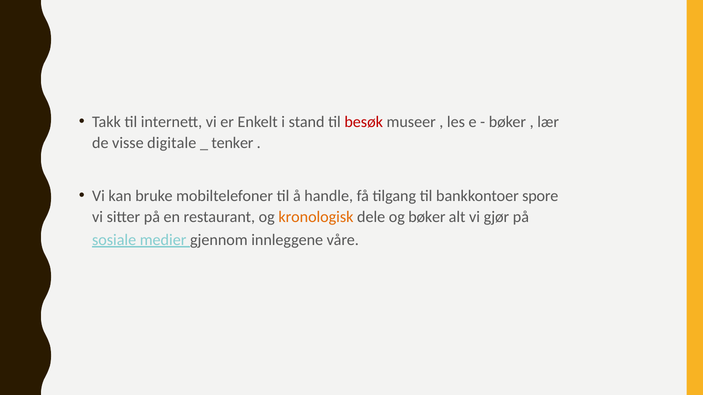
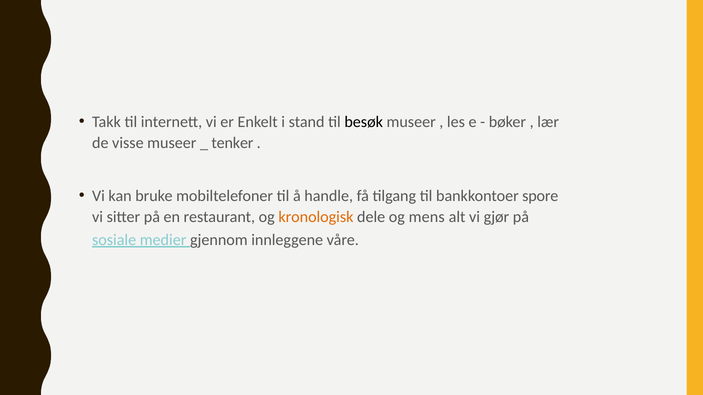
besøk colour: red -> black (364, 122)
visse digitale: digitale -> museer (172, 143)
og bøker: bøker -> mens (427, 217)
